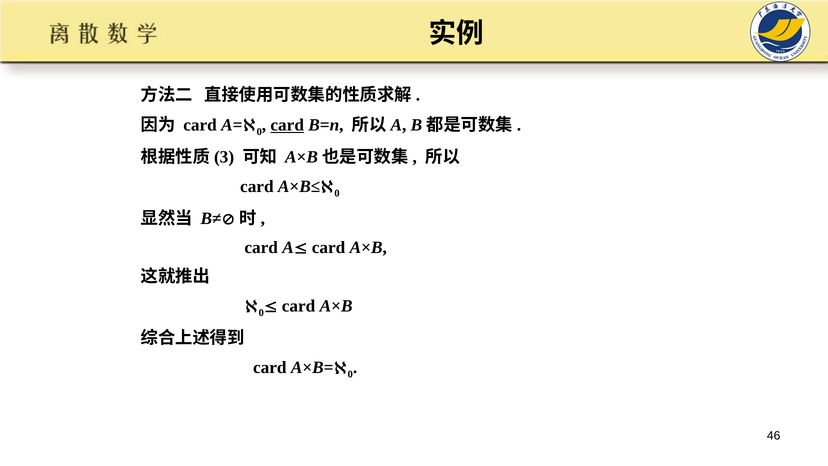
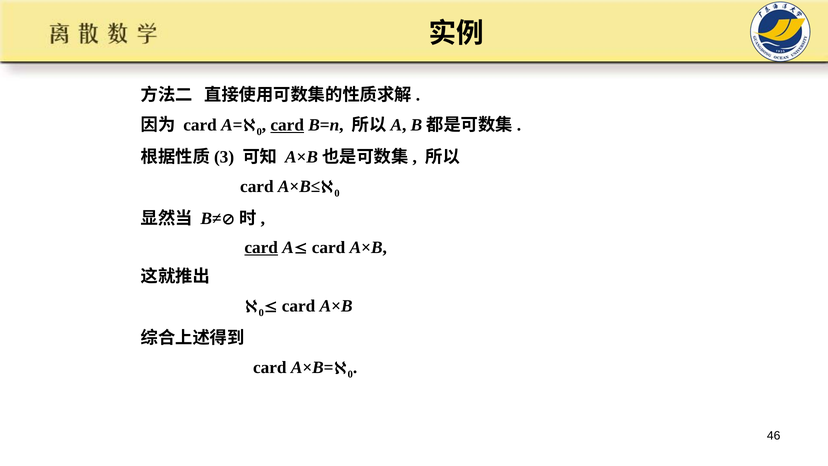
card underline: none -> present (261, 247)
